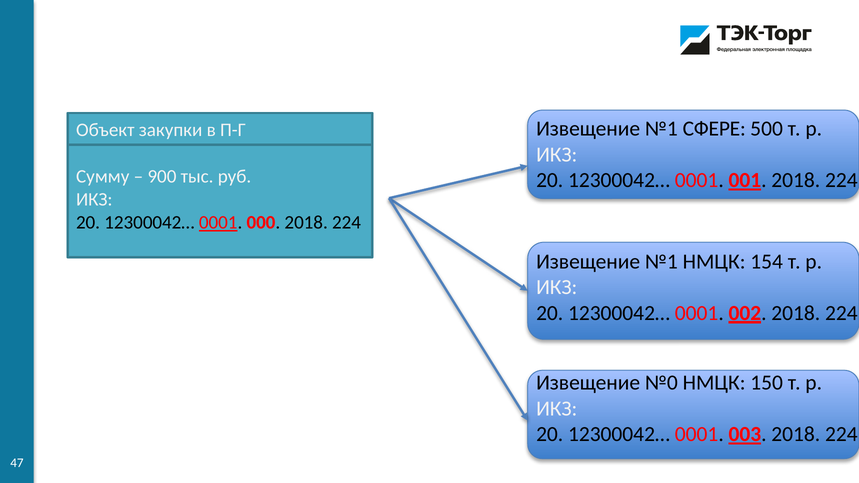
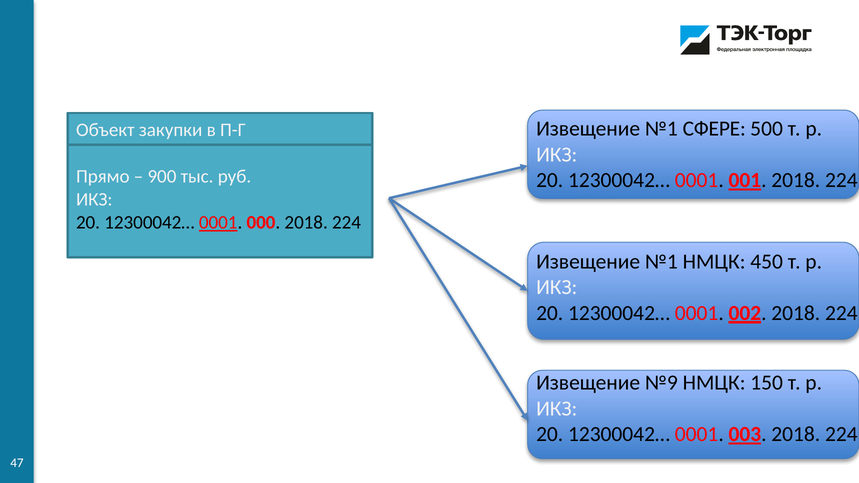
Сумму: Сумму -> Прямо (103, 177)
154: 154 -> 450 (767, 262)
№0: №0 -> №9 (661, 383)
